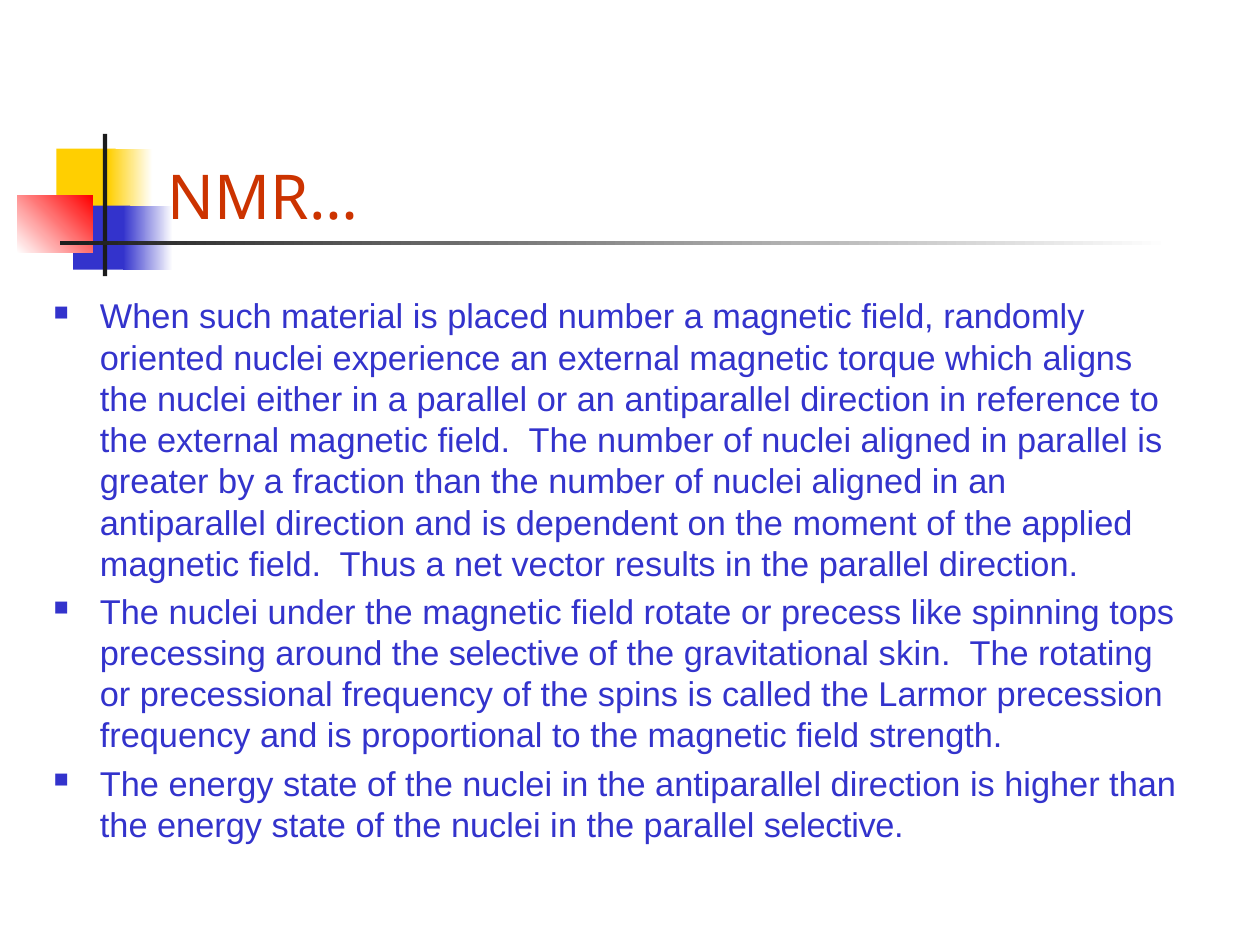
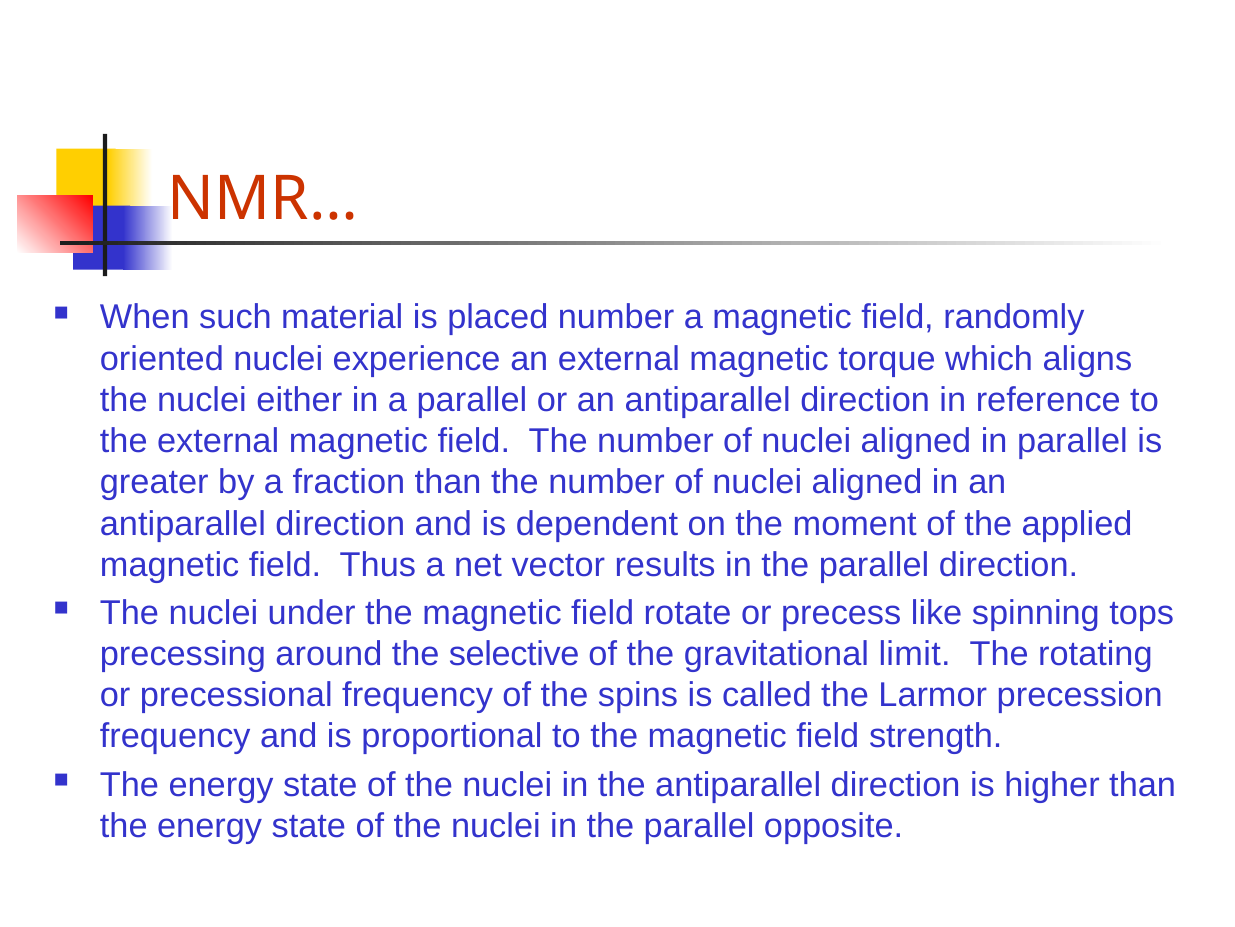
skin: skin -> limit (915, 654)
parallel selective: selective -> opposite (834, 825)
